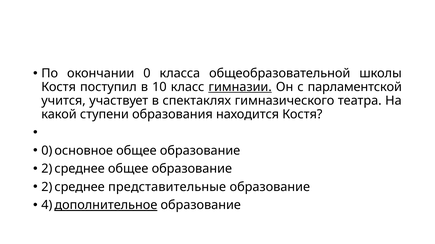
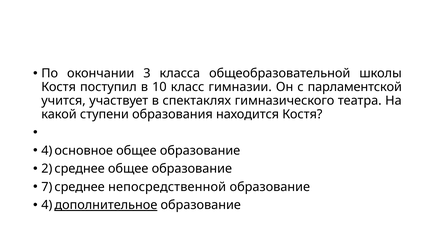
окончании 0: 0 -> 3 (147, 74)
гимназии underline: present -> none (240, 87)
0: 0 -> 4 (47, 151)
2: 2 -> 7 (47, 187)
представительные: представительные -> непосредственной (167, 187)
